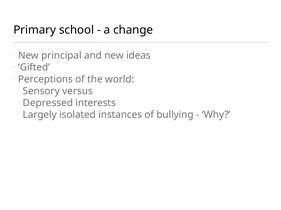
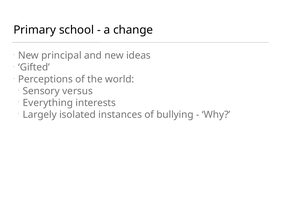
Depressed: Depressed -> Everything (48, 103)
